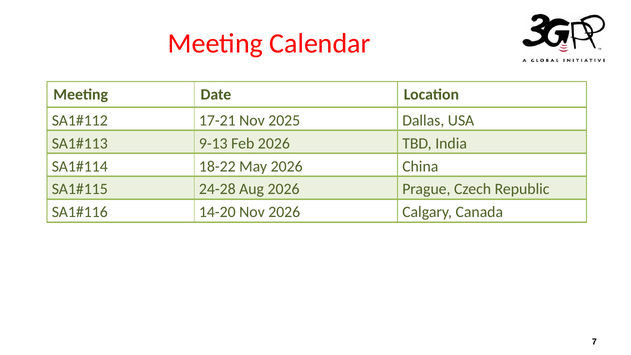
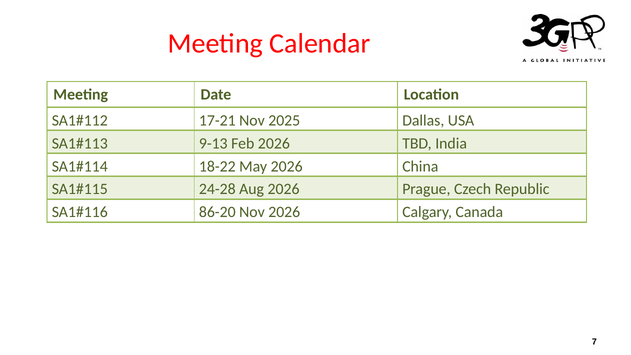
14-20: 14-20 -> 86-20 (217, 212)
